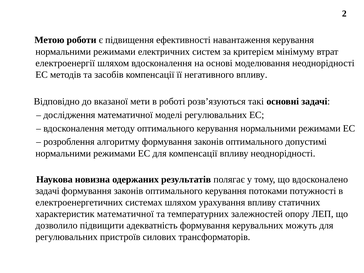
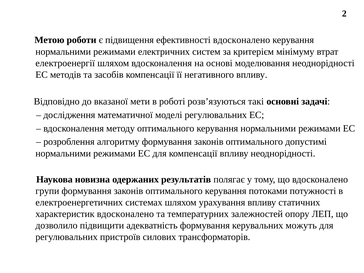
ефективності навантаження: навантаження -> вдосконалено (242, 40)
задачі: задачі -> групи (47, 191)
характеристик математичної: математичної -> вдосконалено (125, 214)
